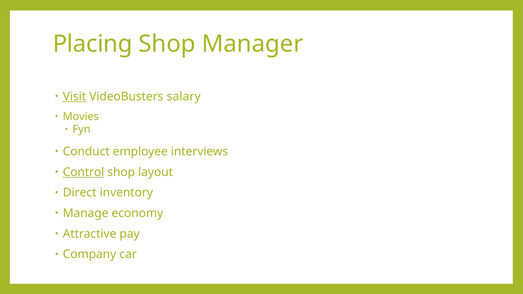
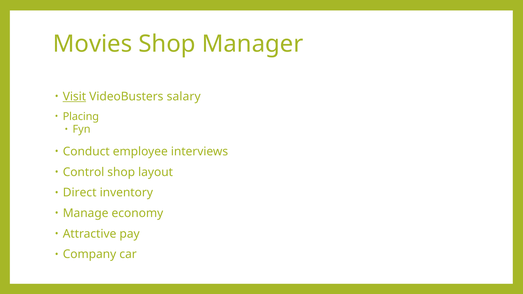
Placing: Placing -> Movies (93, 44)
Movies: Movies -> Placing (81, 117)
Control underline: present -> none (84, 172)
